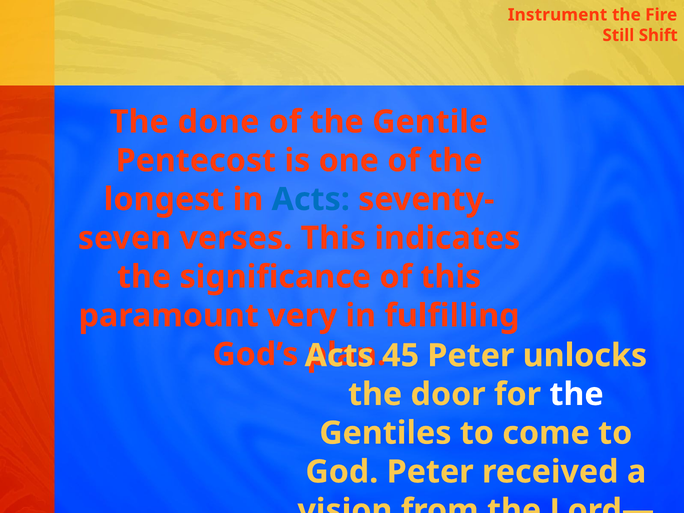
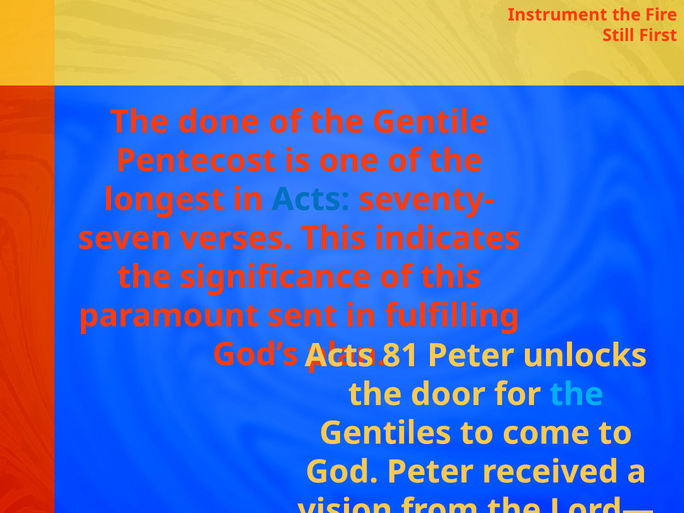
Shift: Shift -> First (658, 35)
very: very -> sent (302, 316)
45: 45 -> 81 (401, 356)
the colour: white -> light blue (577, 394)
